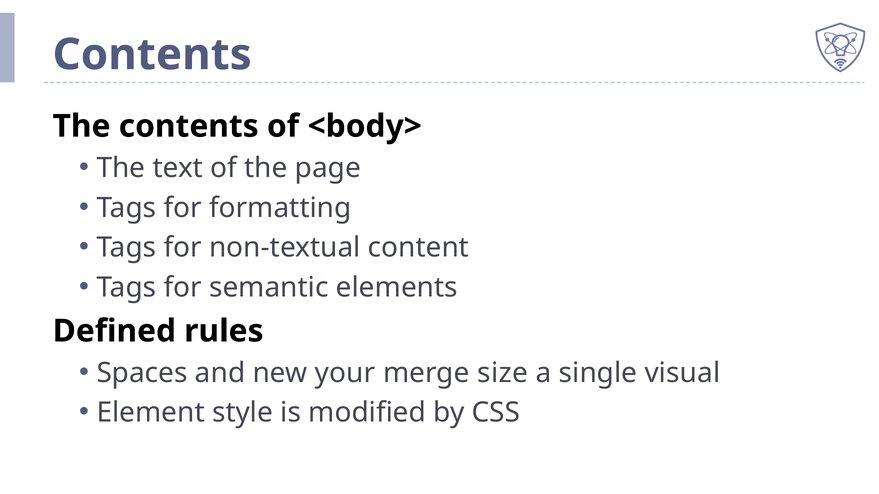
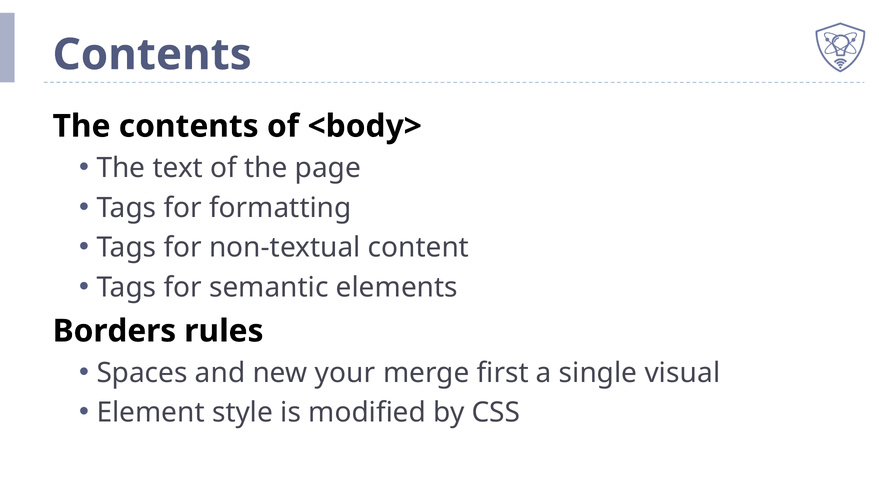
Defined: Defined -> Borders (114, 331)
size: size -> first (503, 373)
